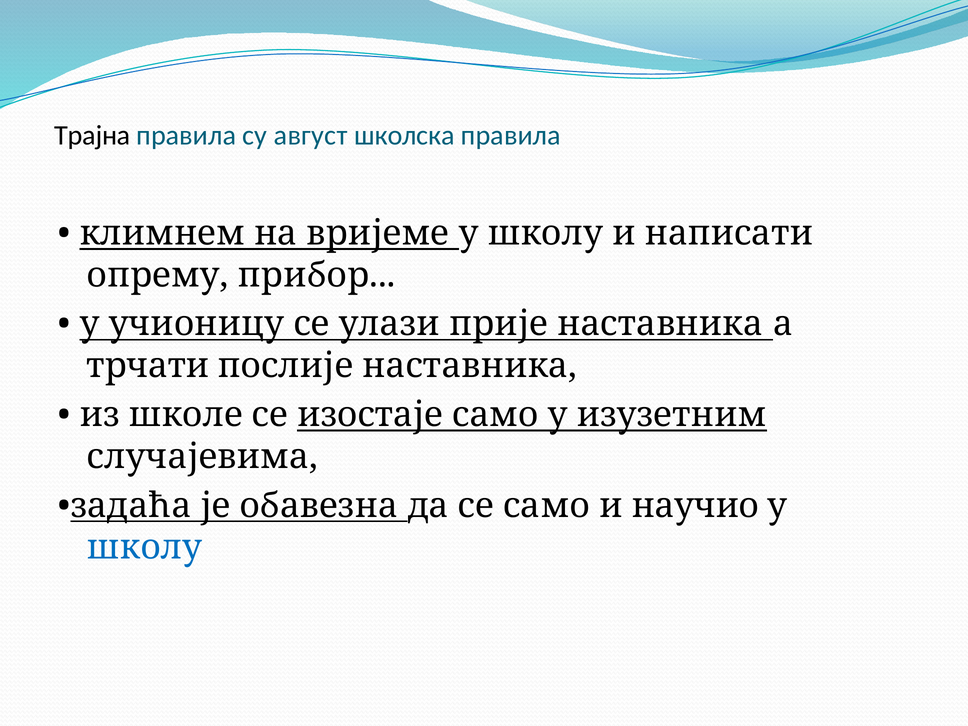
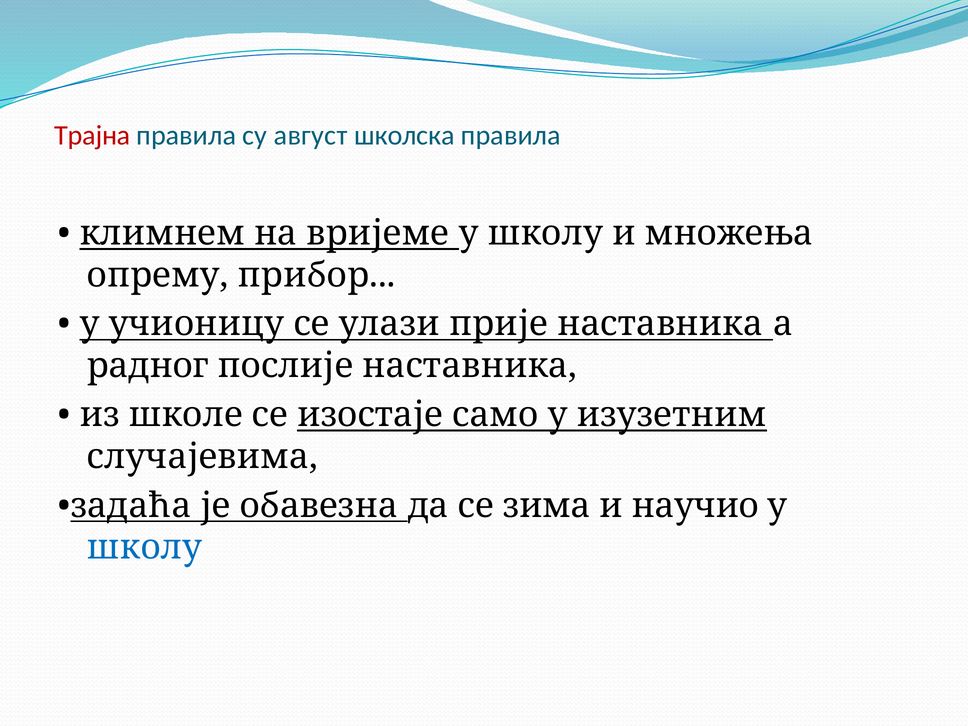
Трајна colour: black -> red (92, 135)
написати: написати -> множења (729, 233)
трчати: трчати -> радног (148, 366)
се само: само -> зима (547, 506)
